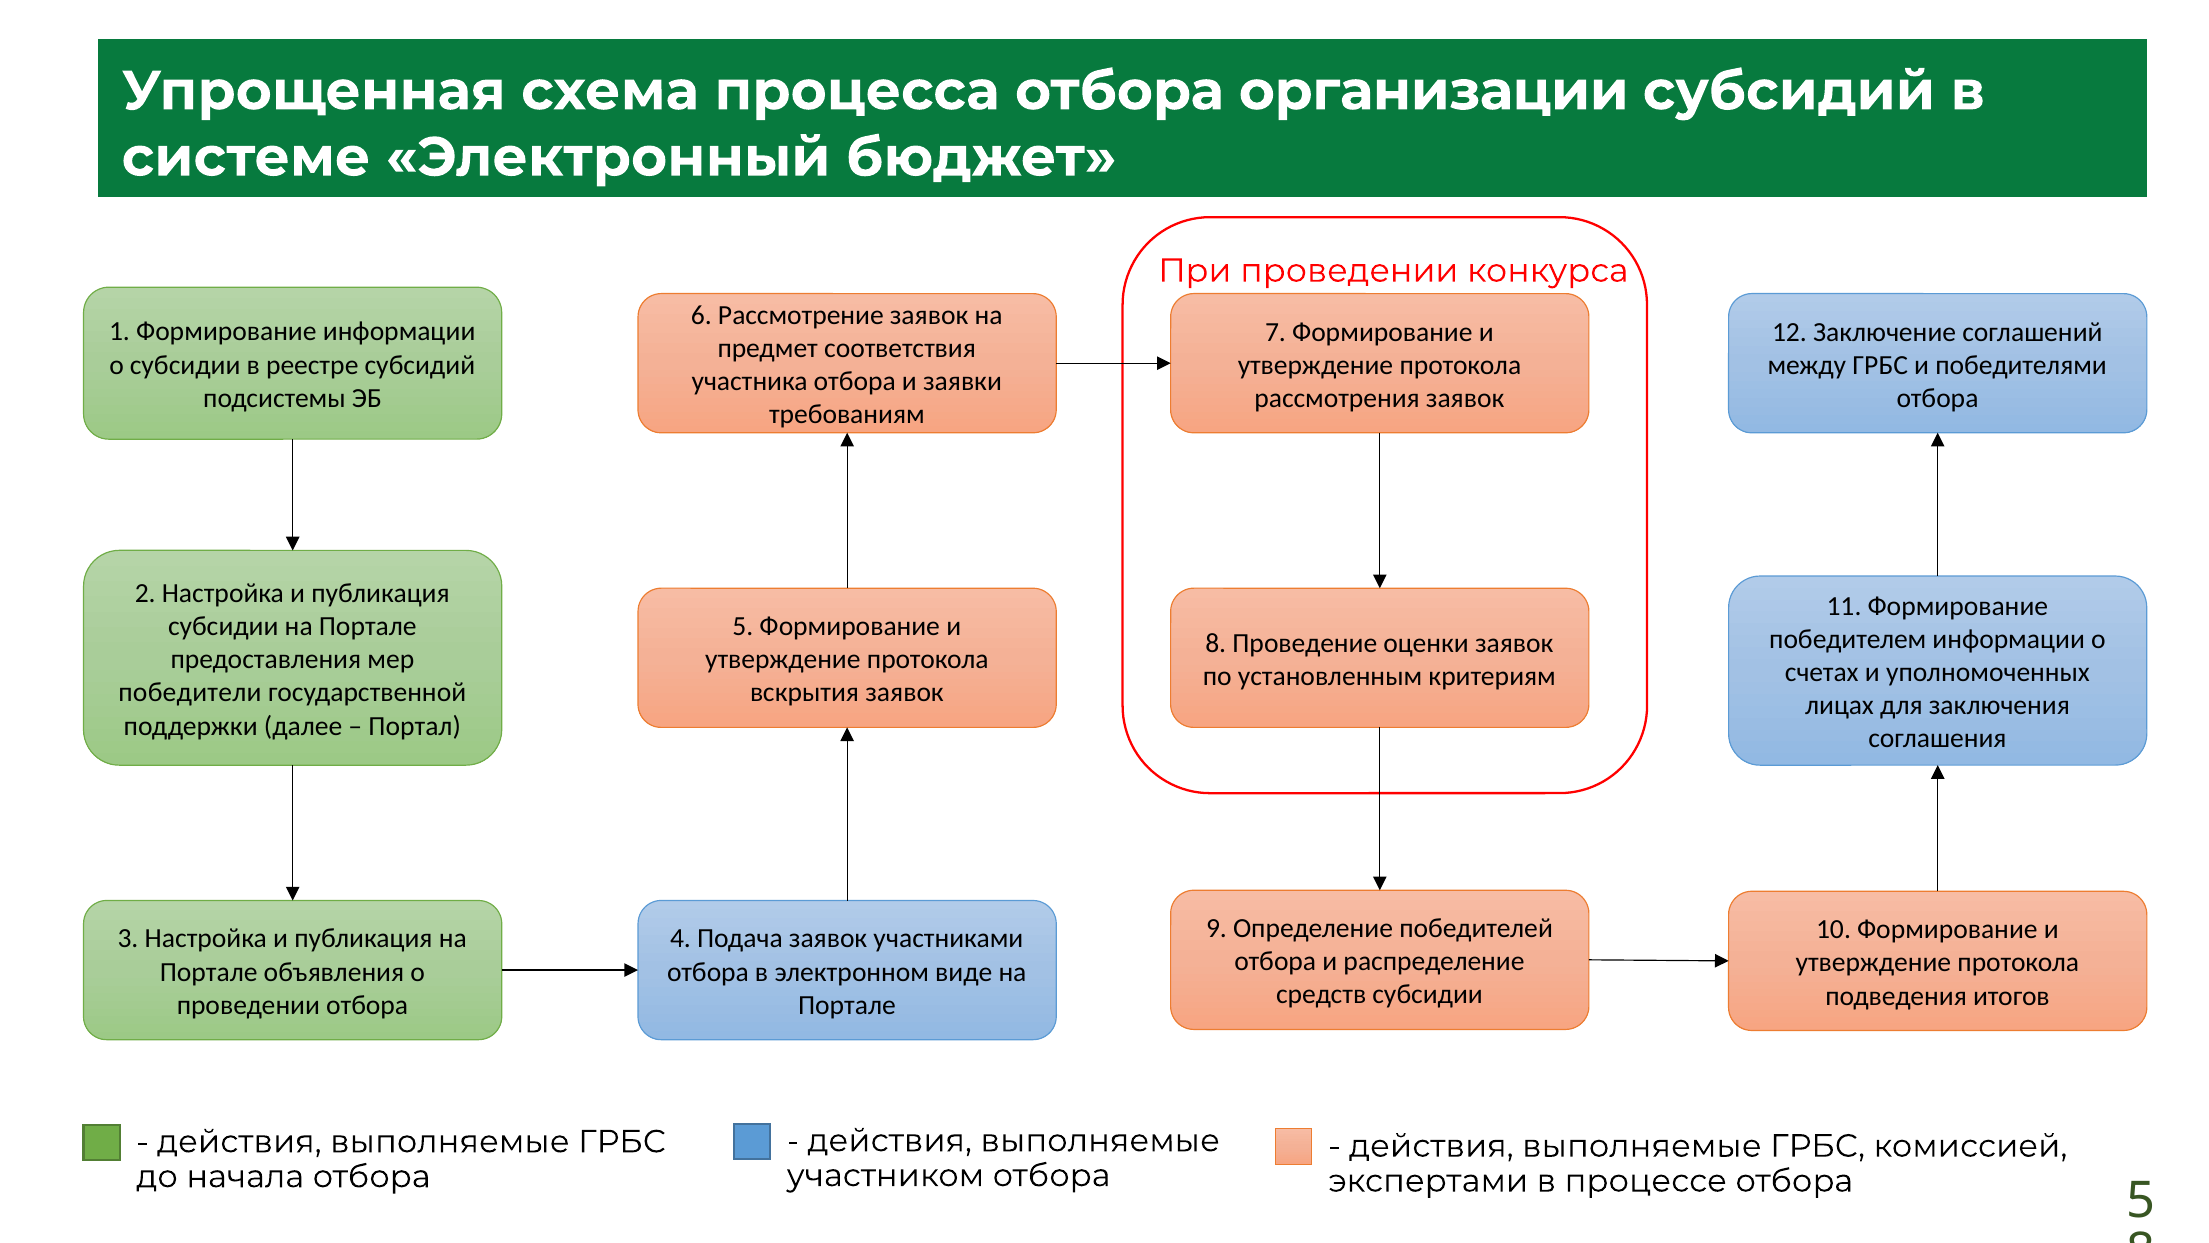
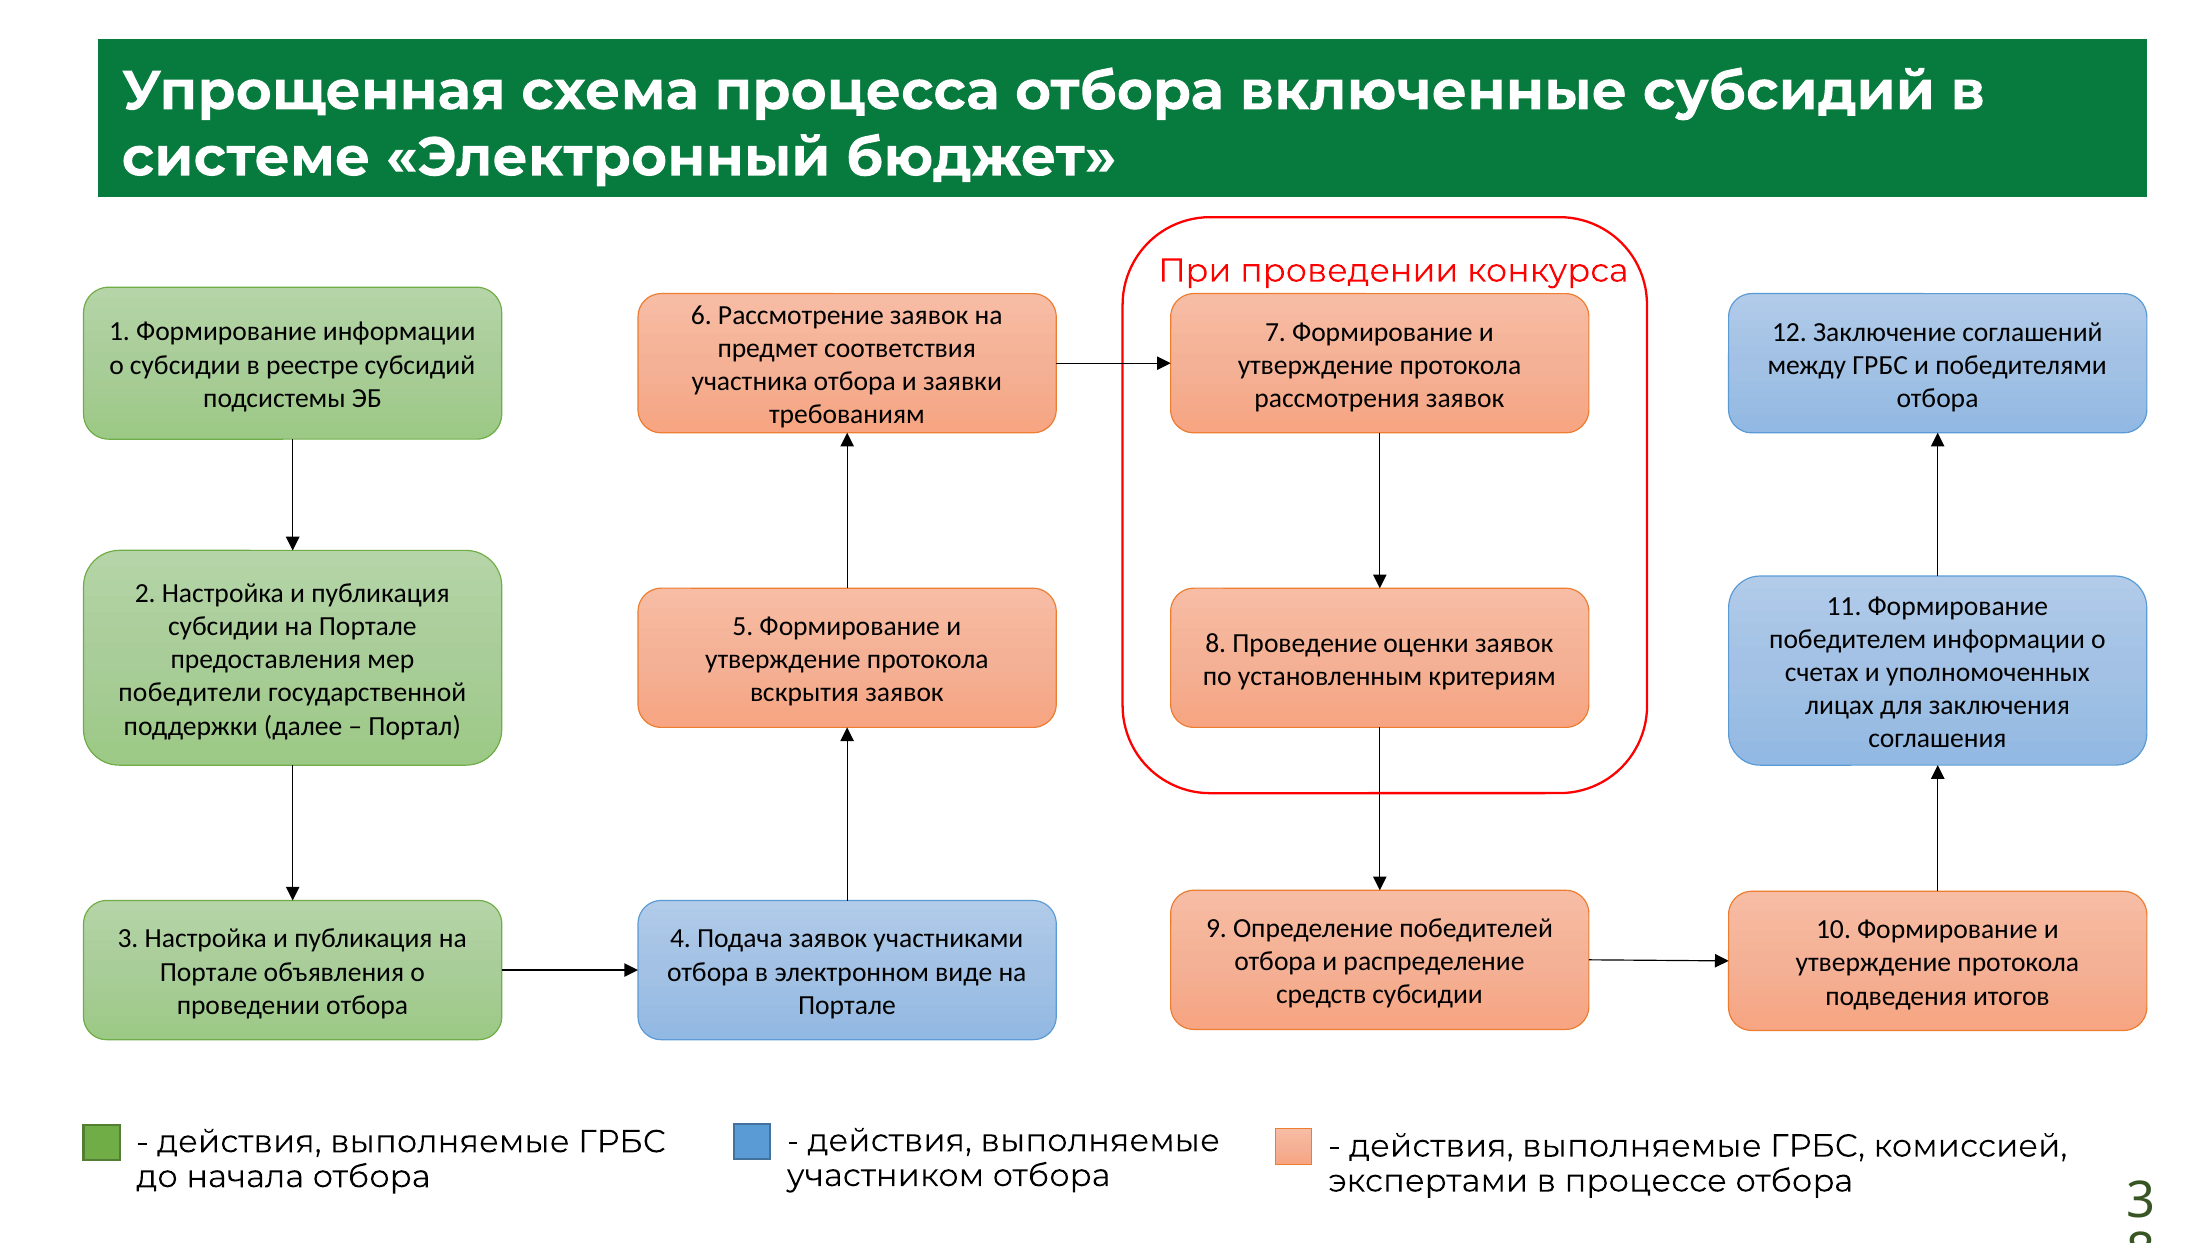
организации: организации -> включенные (1434, 91)
отбора 5: 5 -> 3 (2141, 1201)
